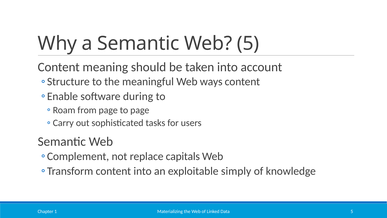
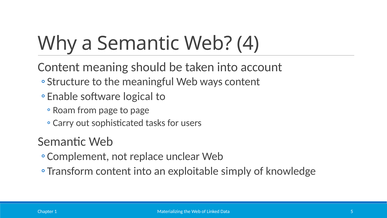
Web 5: 5 -> 4 (248, 43)
during: during -> logical (138, 96)
capitals: capitals -> unclear (183, 156)
